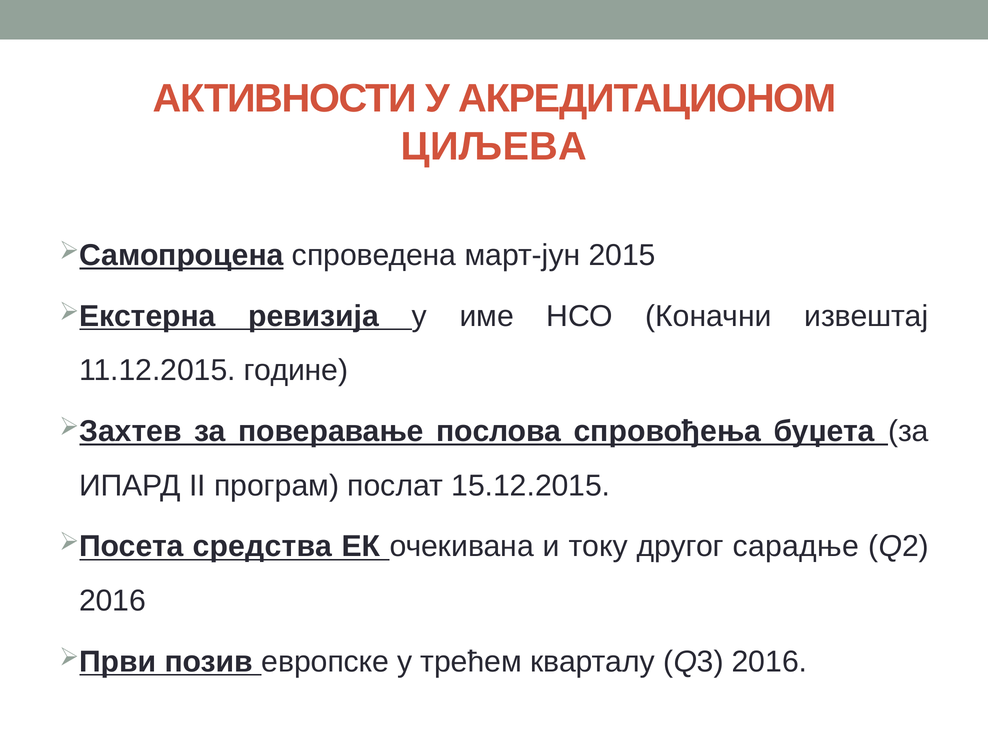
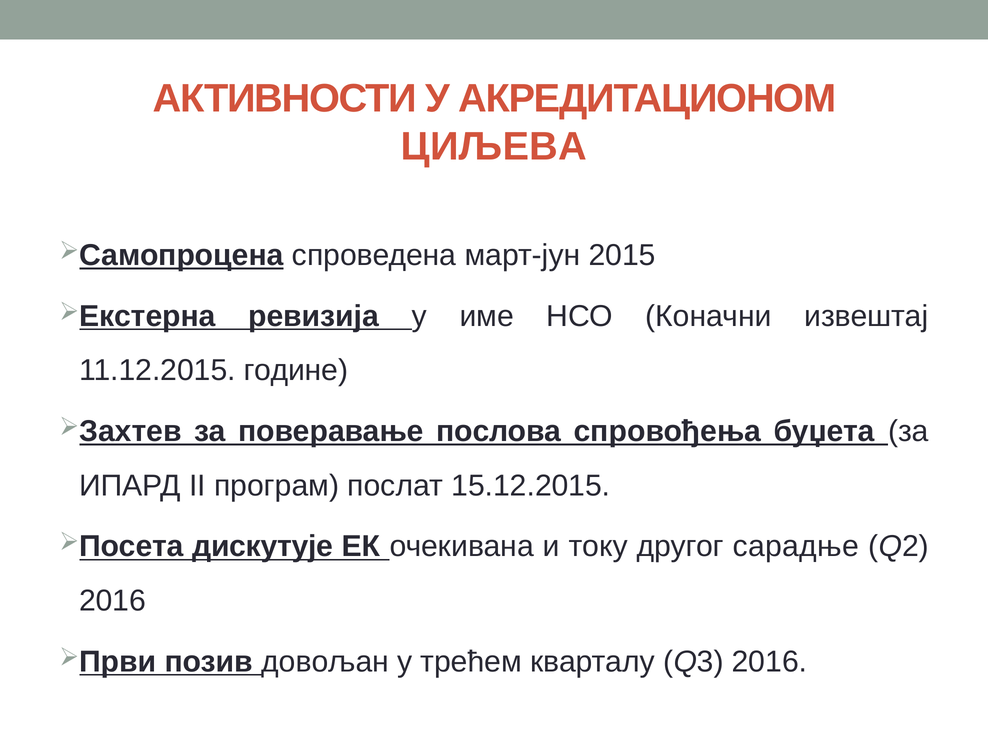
средства: средства -> дискутује (263, 546)
европске: европске -> довољан (325, 662)
